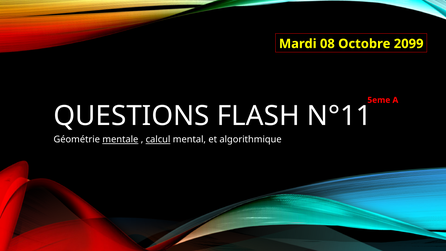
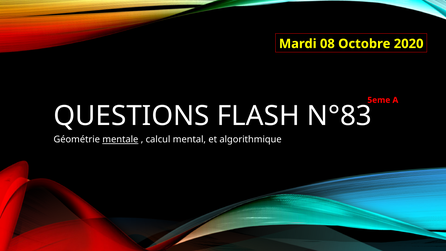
2099: 2099 -> 2020 (409, 44)
N°11: N°11 -> N°83 (339, 116)
calcul underline: present -> none (158, 140)
